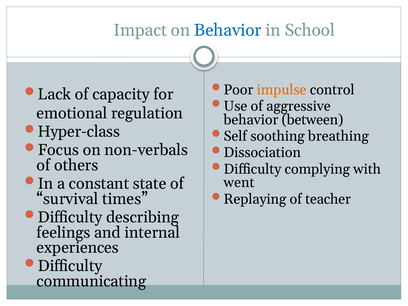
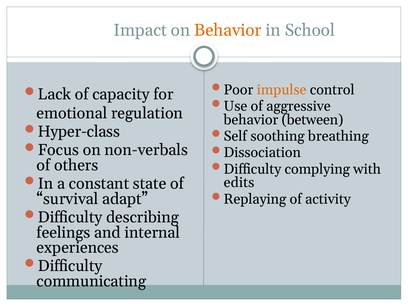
Behavior colour: blue -> orange (228, 30)
went: went -> edits (239, 183)
teacher: teacher -> activity (328, 199)
times: times -> adapt (125, 199)
